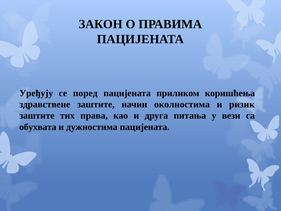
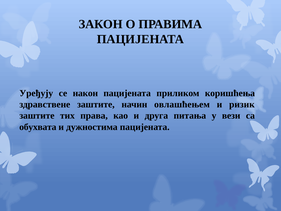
поред: поред -> након (85, 93)
околностима: околностима -> овлашћењем (182, 104)
